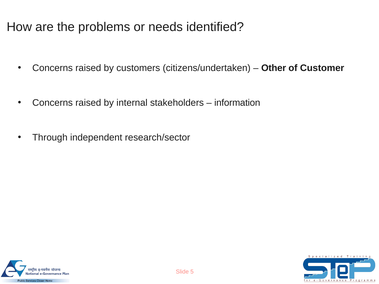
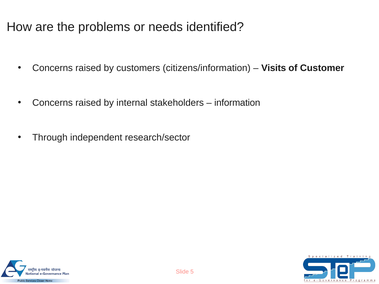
citizens/undertaken: citizens/undertaken -> citizens/information (207, 68)
Other: Other -> Visits (274, 68)
